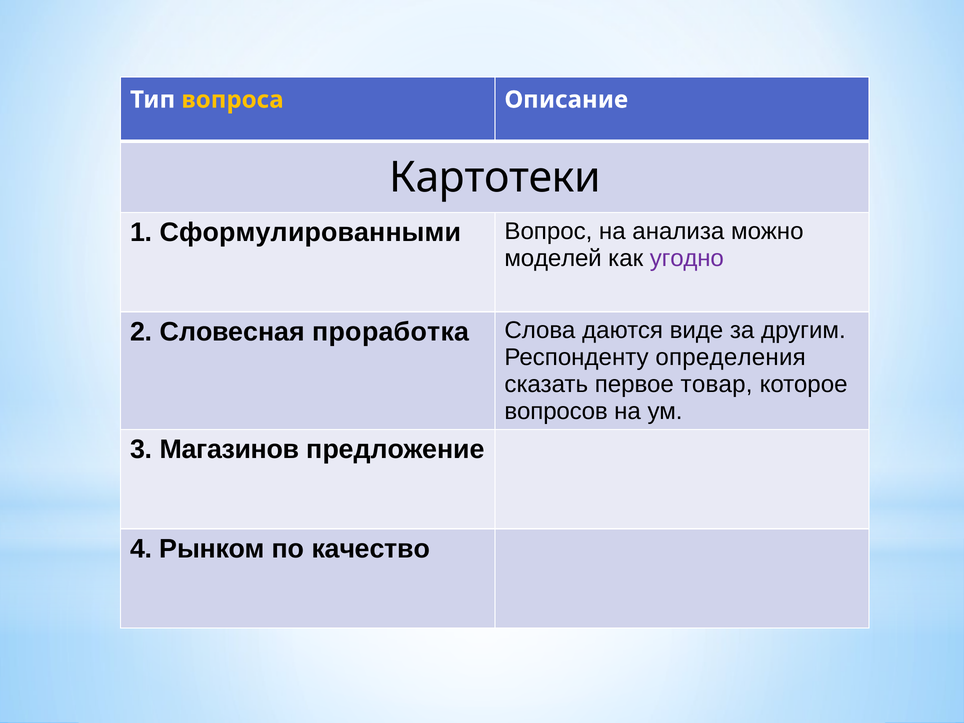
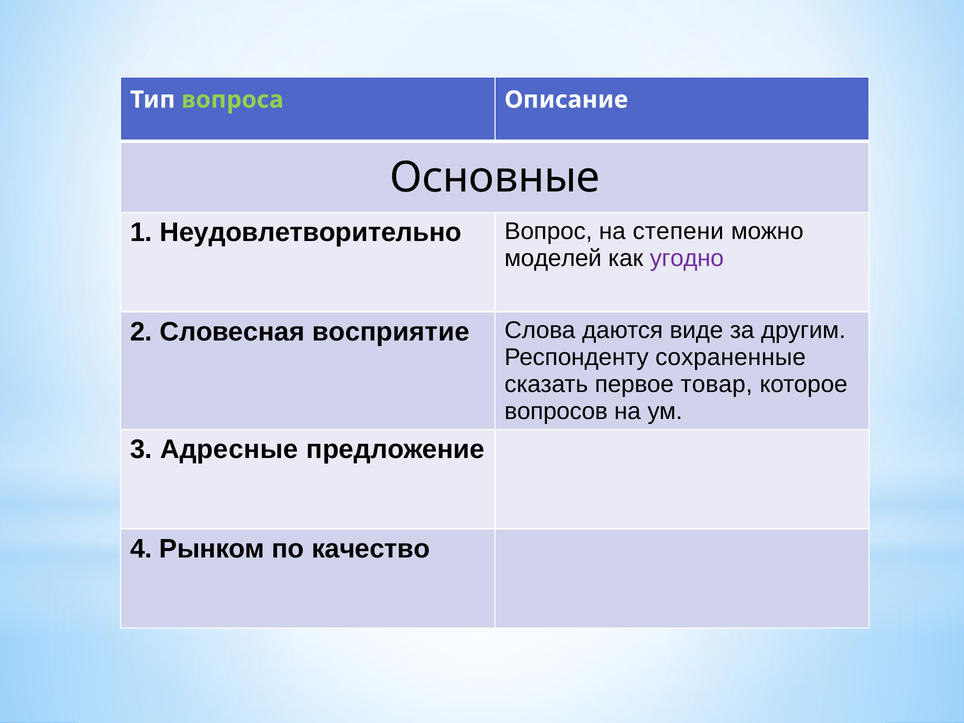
вопроса colour: yellow -> light green (232, 100)
Картотеки: Картотеки -> Основные (495, 178)
Сформулированными: Сформулированными -> Неудовлетворительно (311, 233)
анализа: анализа -> степени (678, 231)
проработка: проработка -> восприятие (391, 332)
определения: определения -> сохраненные (731, 357)
Магазинов: Магазинов -> Адресные (229, 450)
